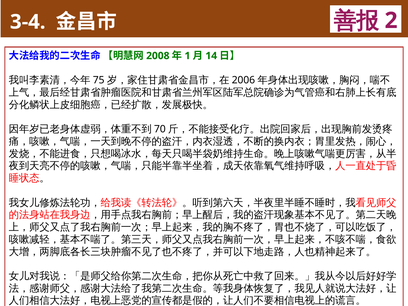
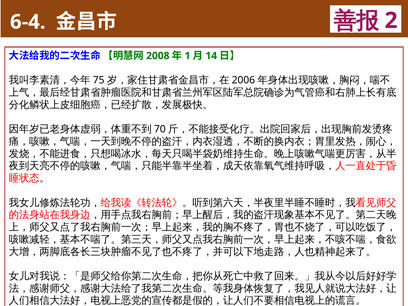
3-4: 3-4 -> 6-4 (28, 22)
